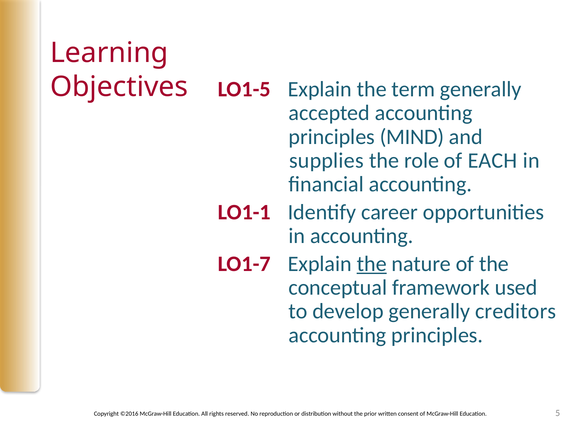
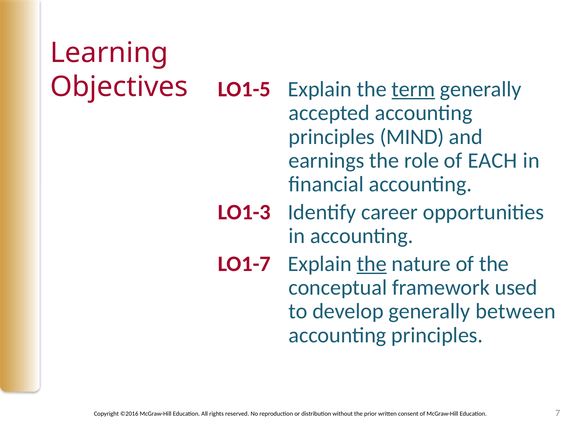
term underline: none -> present (413, 89)
supplies: supplies -> earnings (326, 161)
LO1-1: LO1-1 -> LO1-3 (244, 212)
creditors: creditors -> between (516, 312)
5: 5 -> 7 (558, 413)
